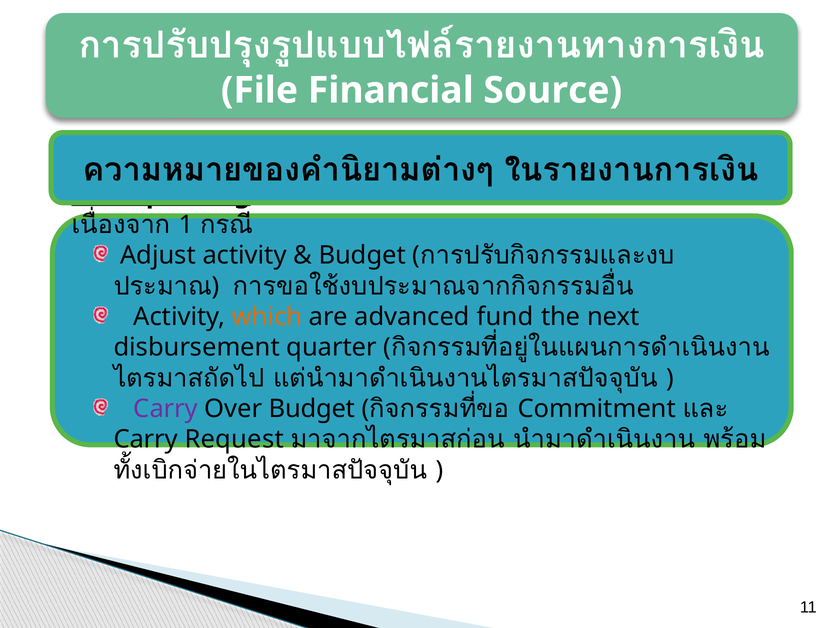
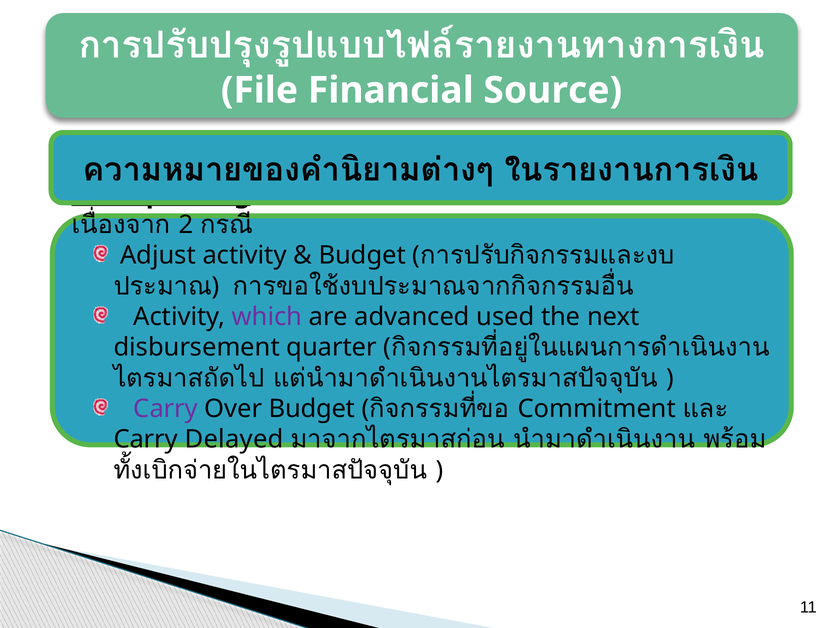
1: 1 -> 2 (186, 225)
which colour: orange -> purple (267, 317)
fund: fund -> used (505, 317)
Request: Request -> Delayed (234, 439)
